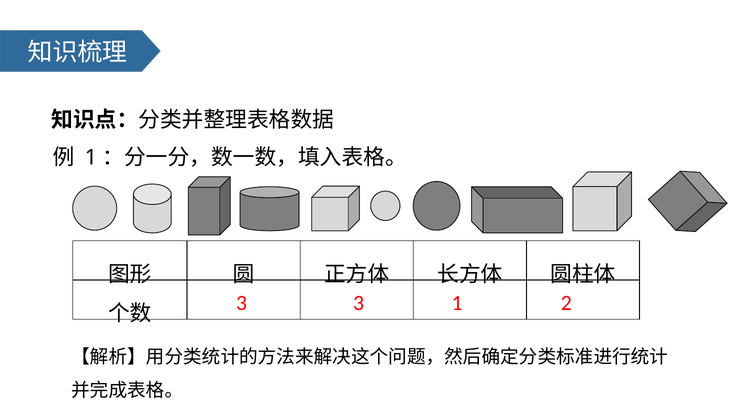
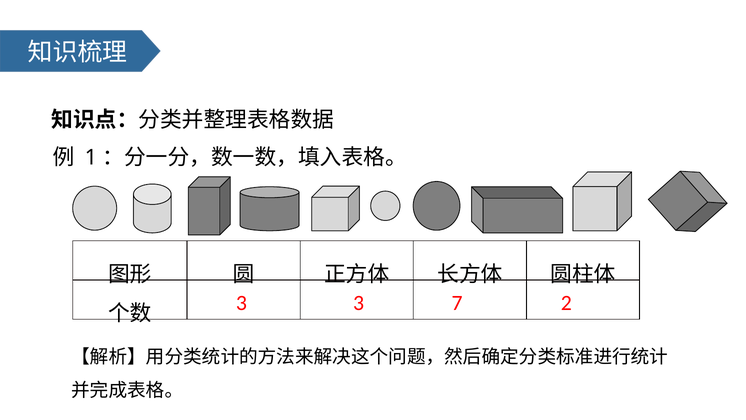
3 1: 1 -> 7 (457, 303)
